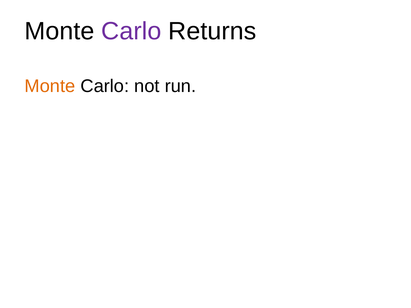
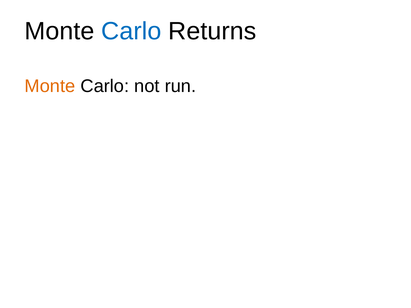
Carlo colour: purple -> blue (131, 31)
